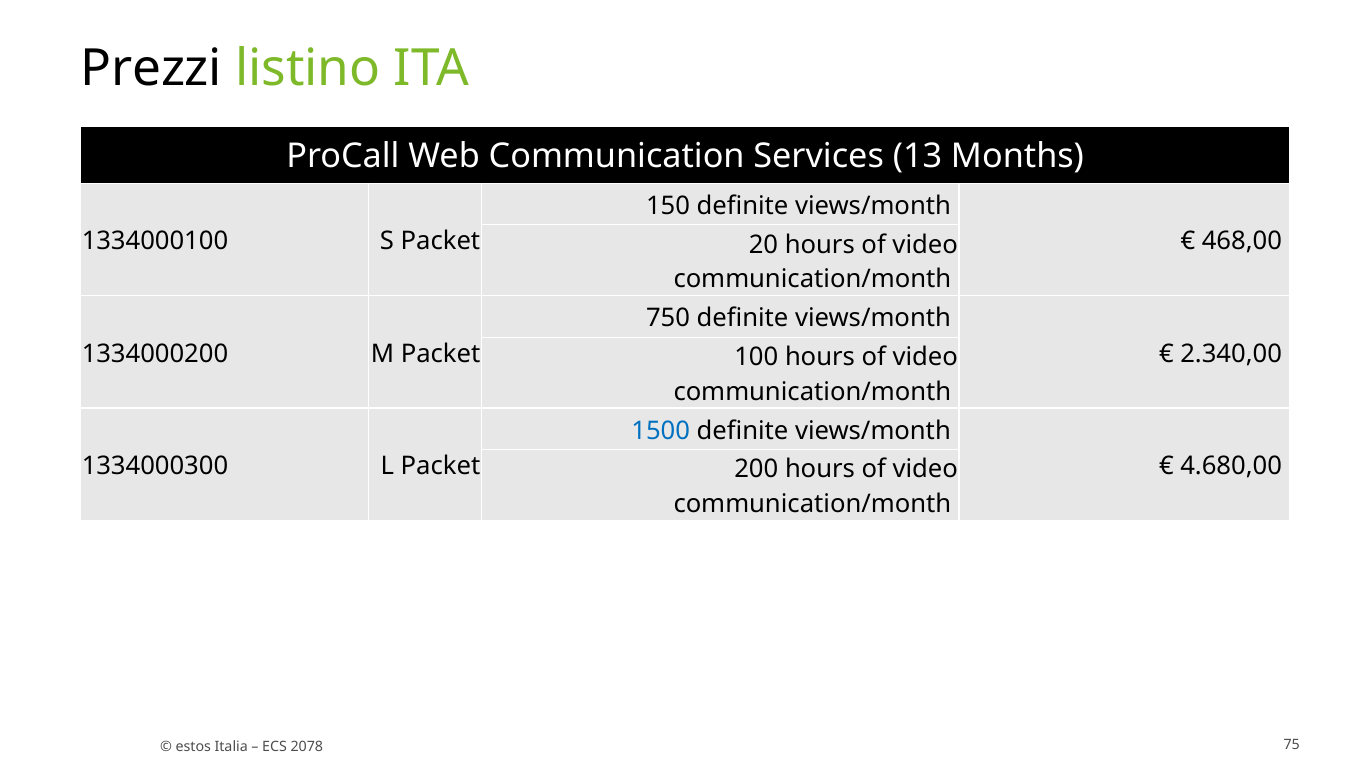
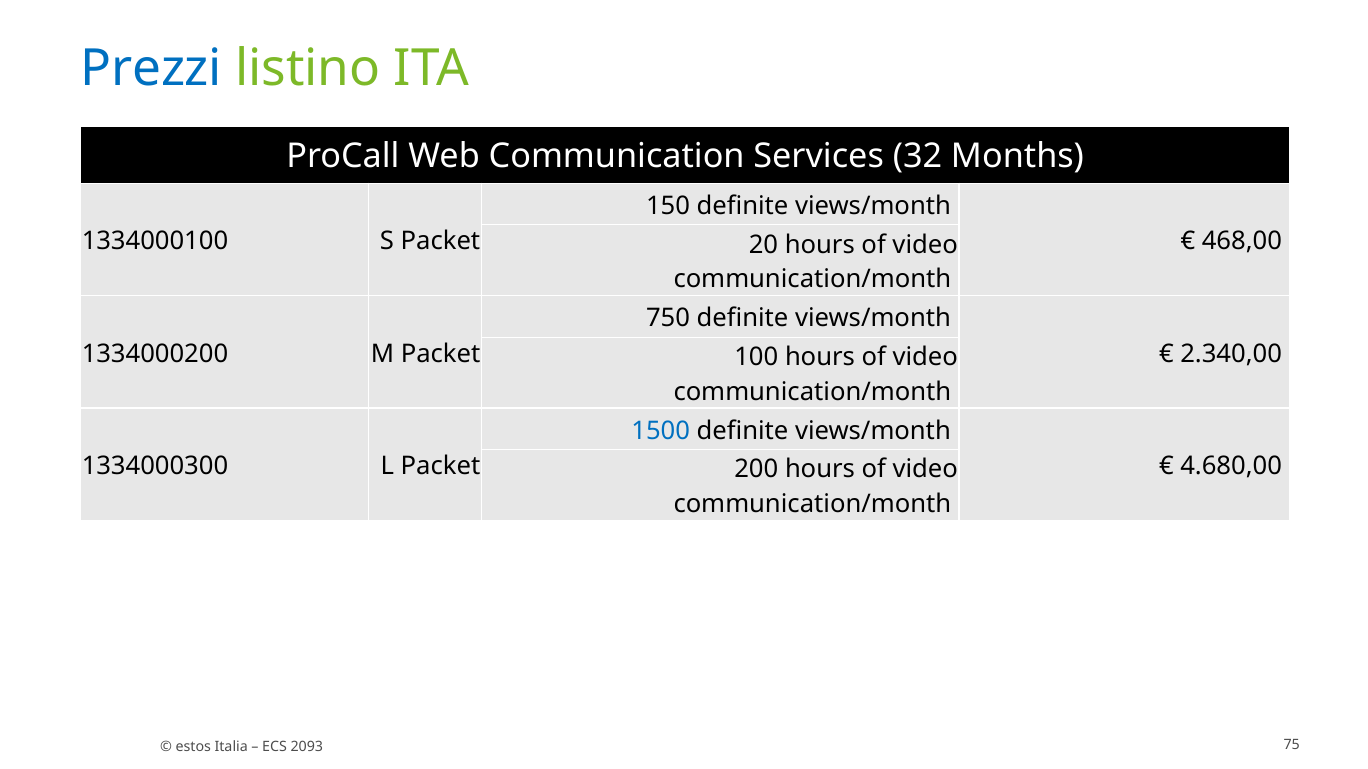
Prezzi colour: black -> blue (151, 69)
13: 13 -> 32 (918, 157)
2078: 2078 -> 2093 (307, 748)
